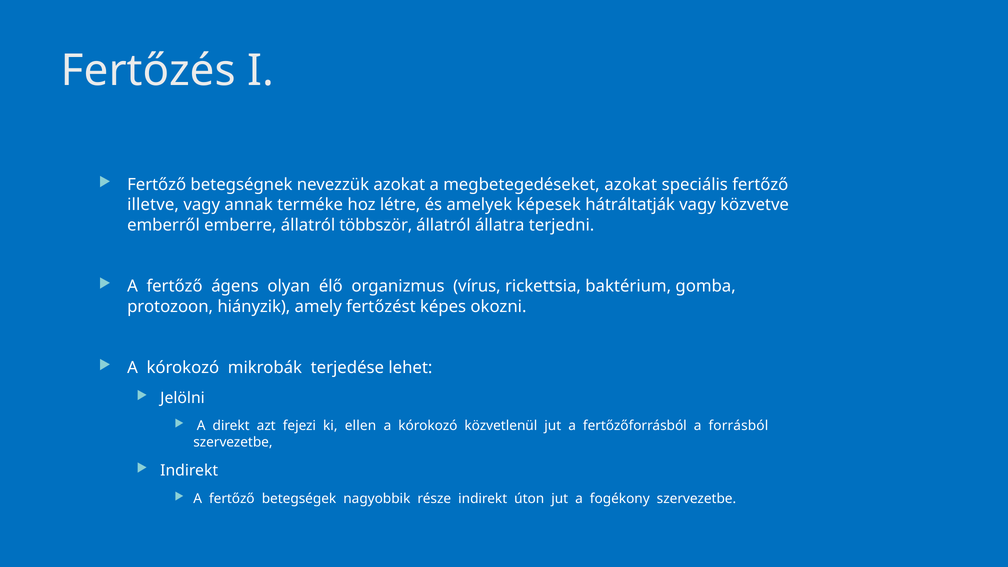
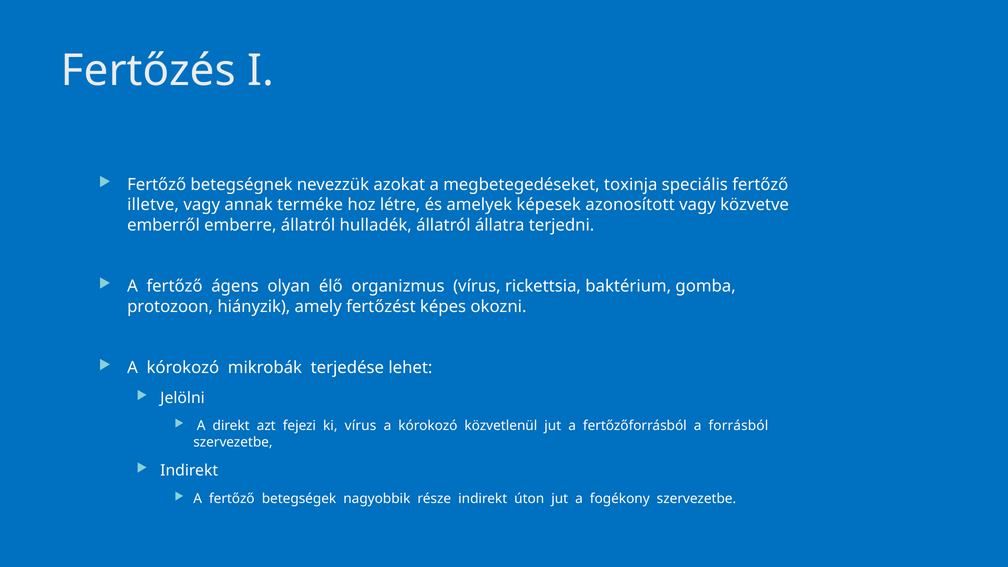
megbetegedéseket azokat: azokat -> toxinja (631, 185)
hátráltatják: hátráltatják -> azonosított (630, 205)
többször: többször -> hulladék (376, 225)
ki ellen: ellen -> vírus (360, 426)
